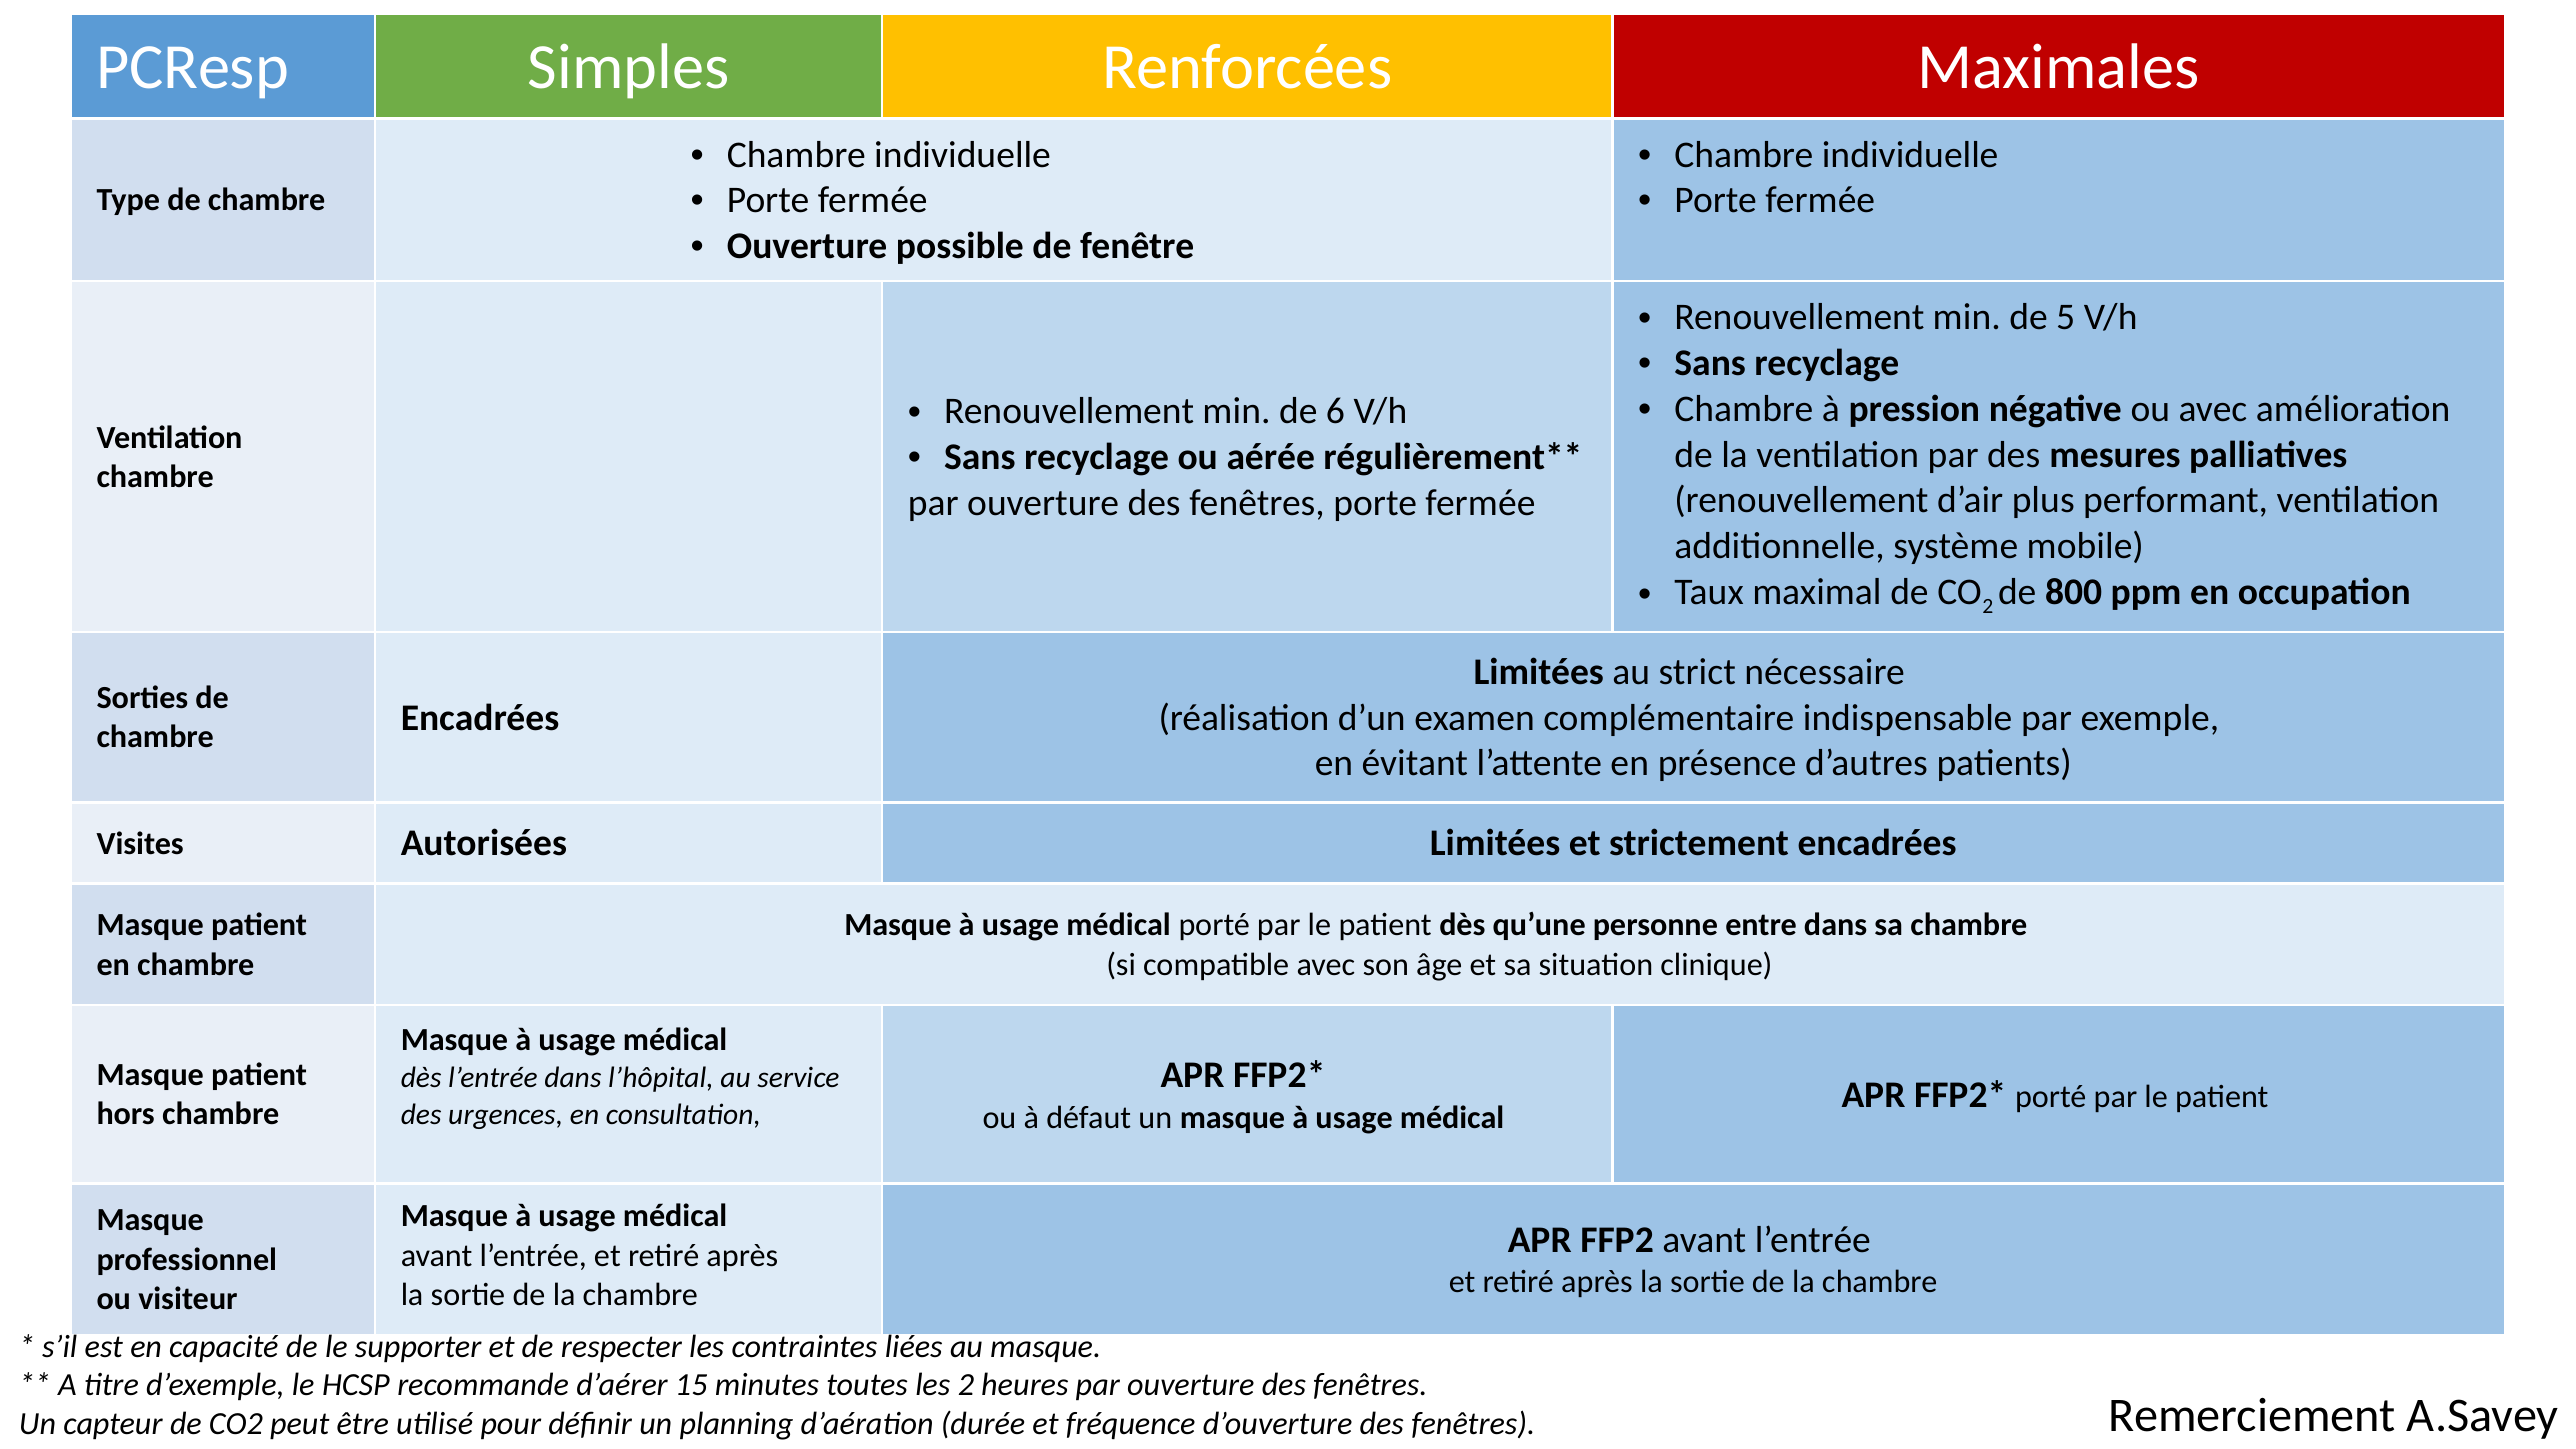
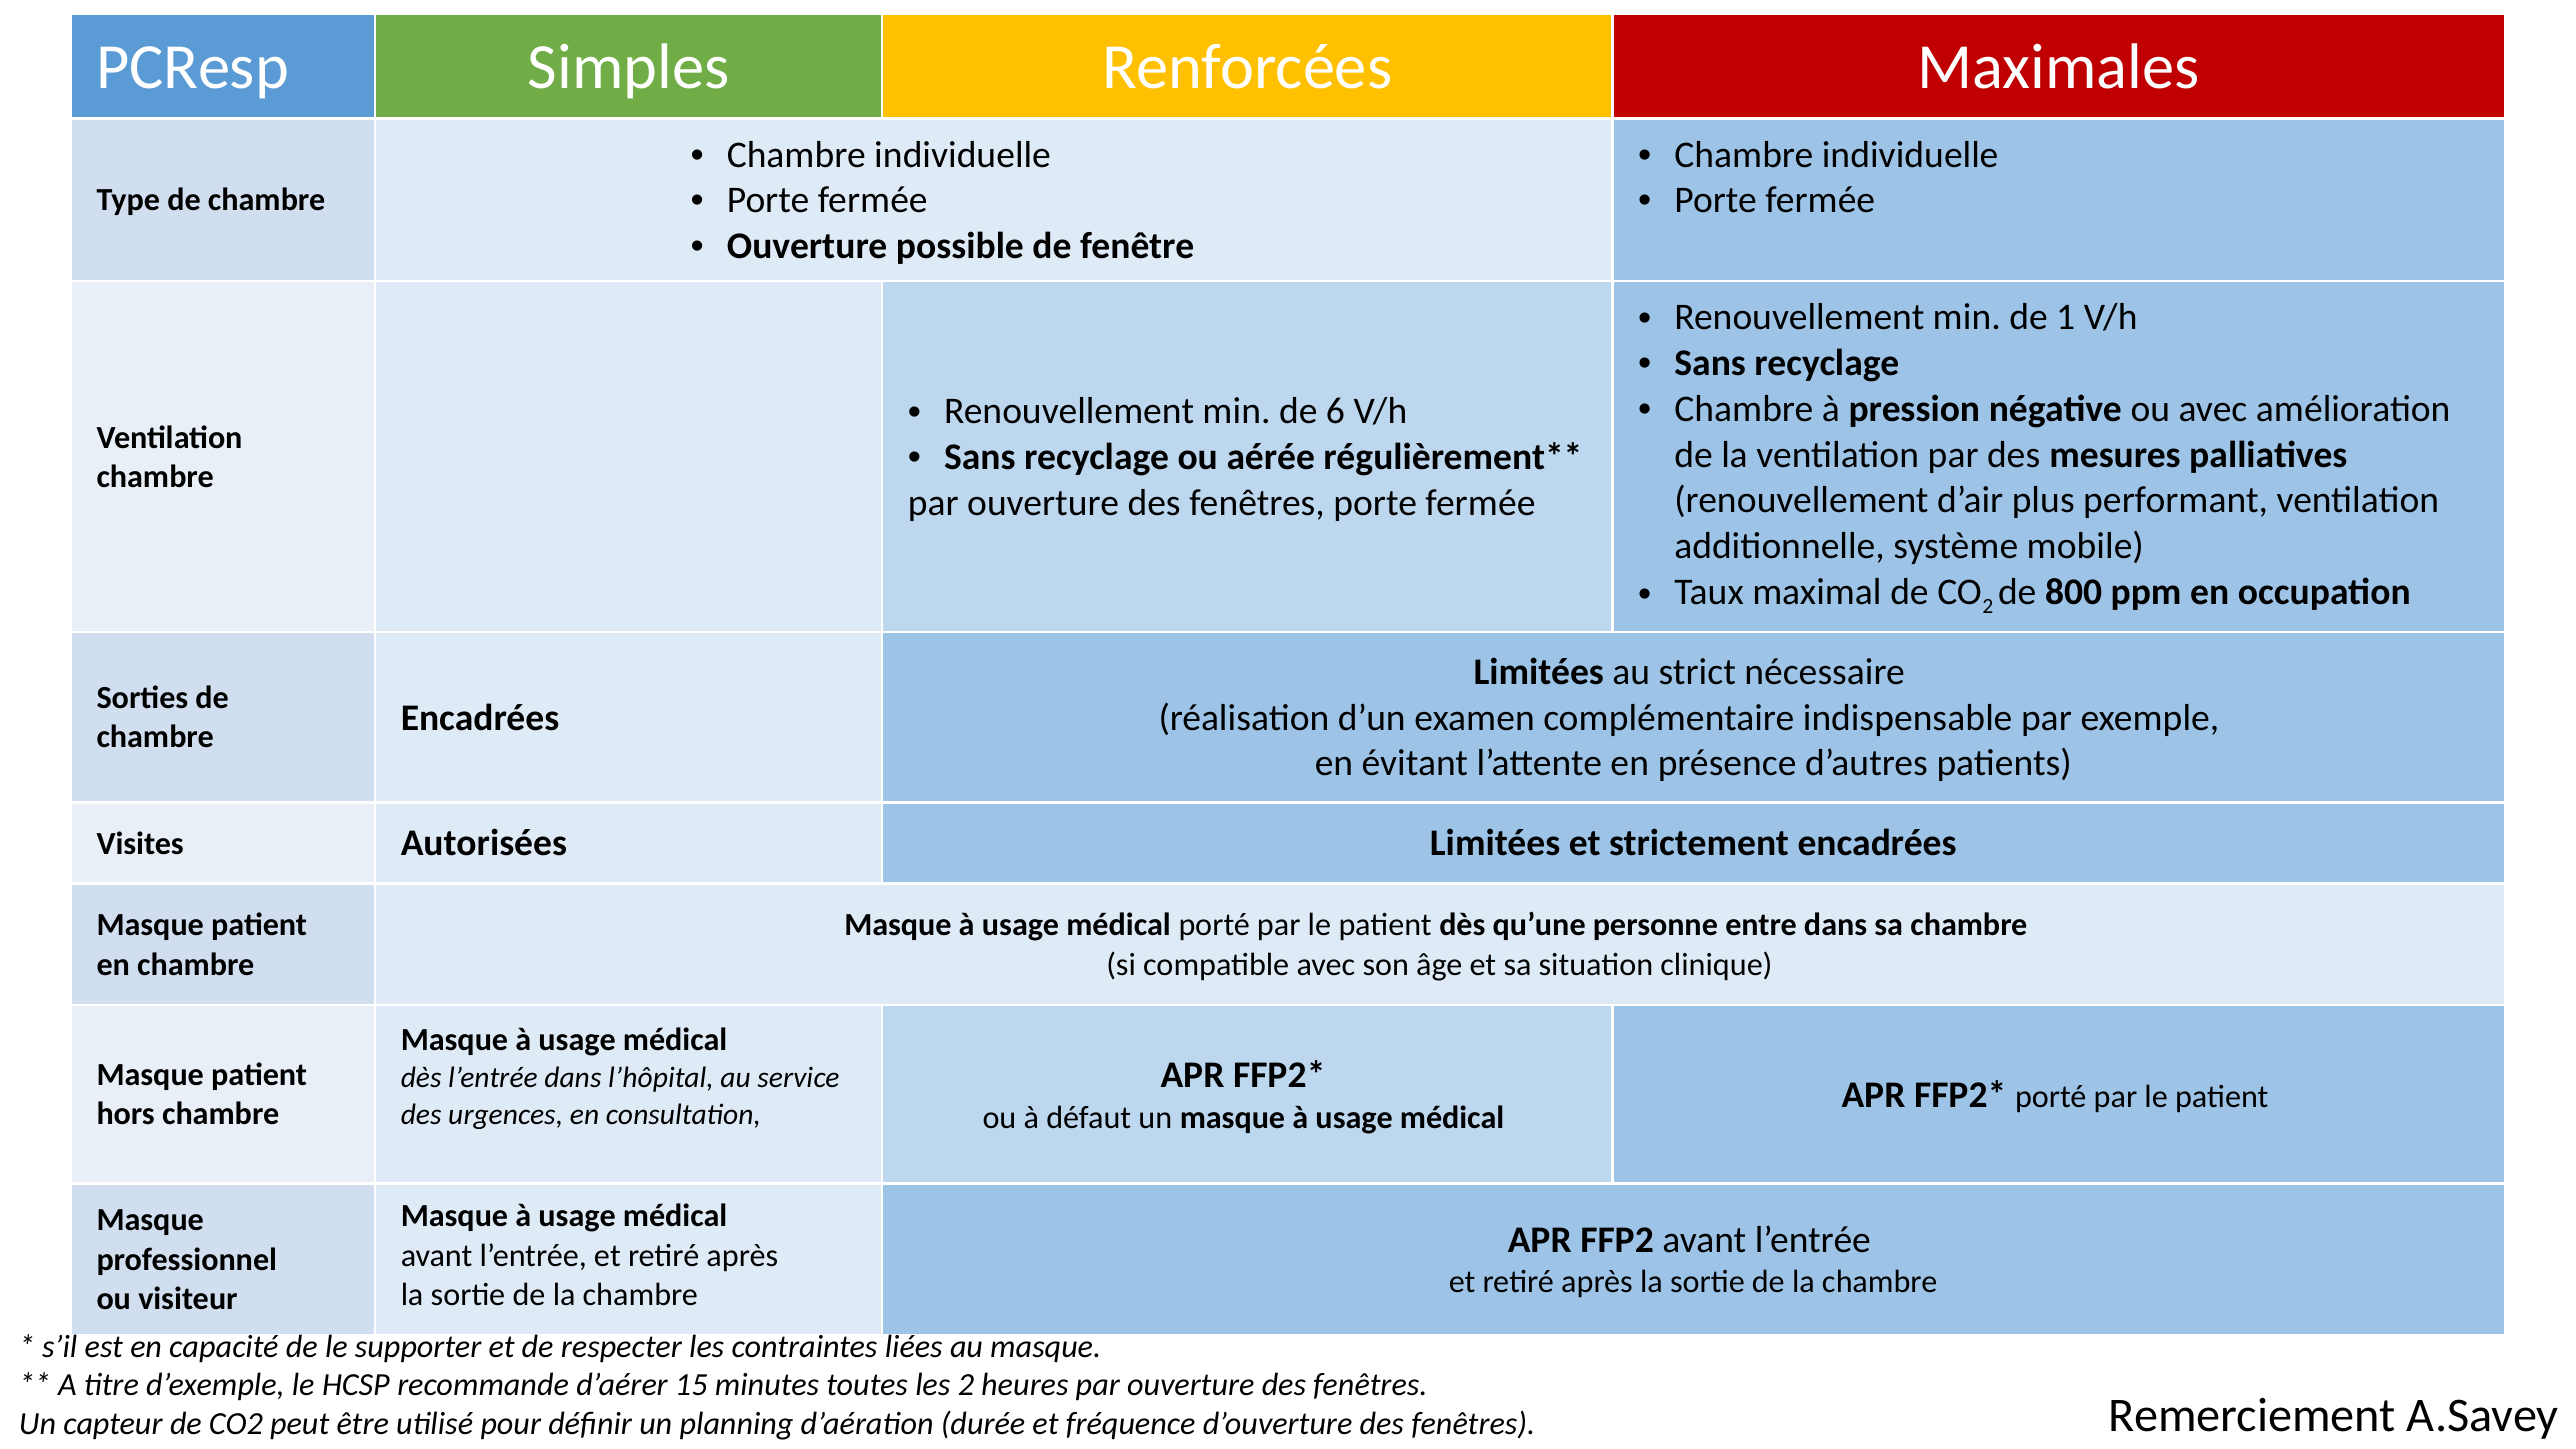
5: 5 -> 1 (2066, 318)
